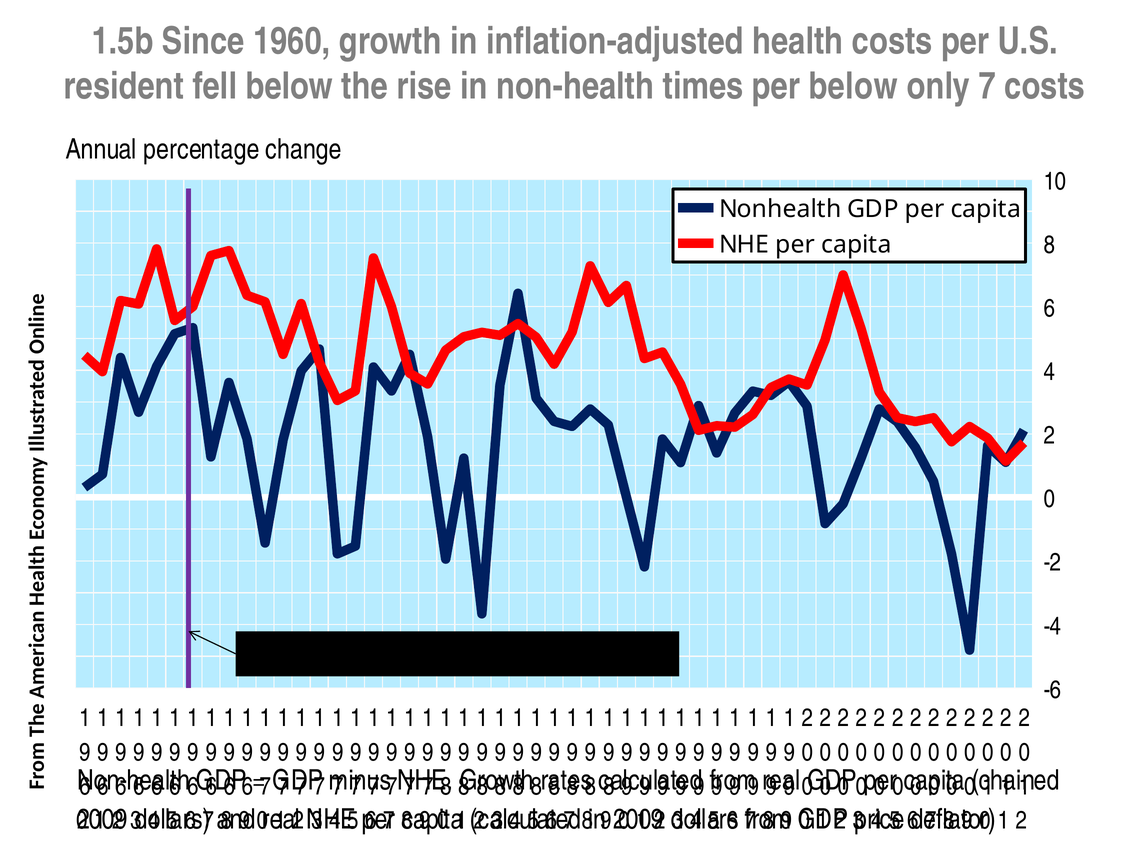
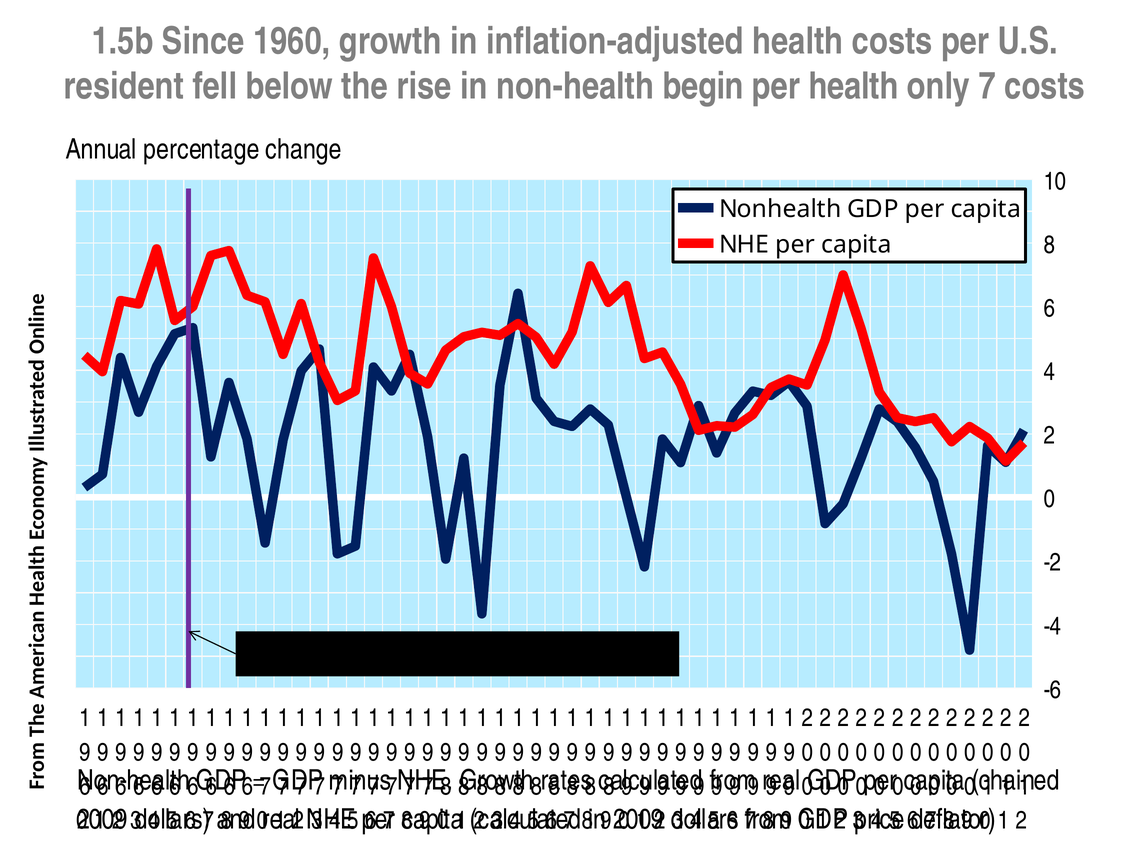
non-health times: times -> begin (703, 86)
per below: below -> health (854, 86)
